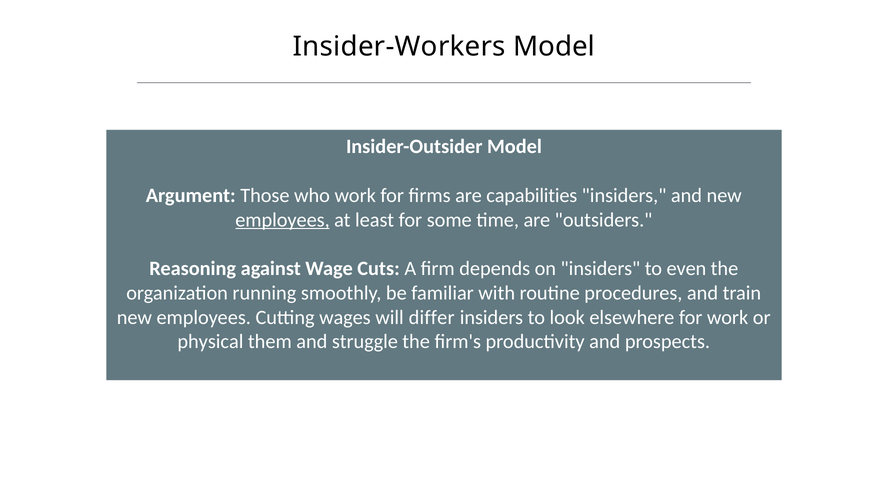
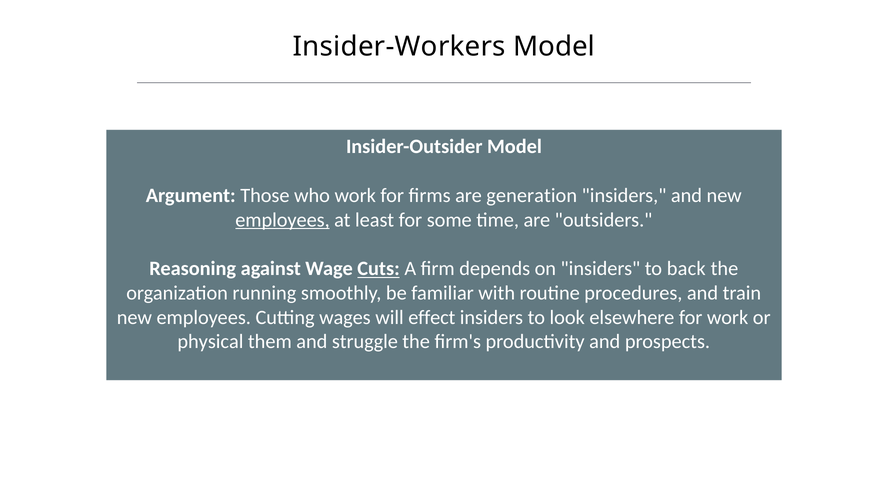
capabilities: capabilities -> generation (532, 196)
Cuts underline: none -> present (379, 269)
even: even -> back (686, 269)
differ: differ -> effect (432, 318)
